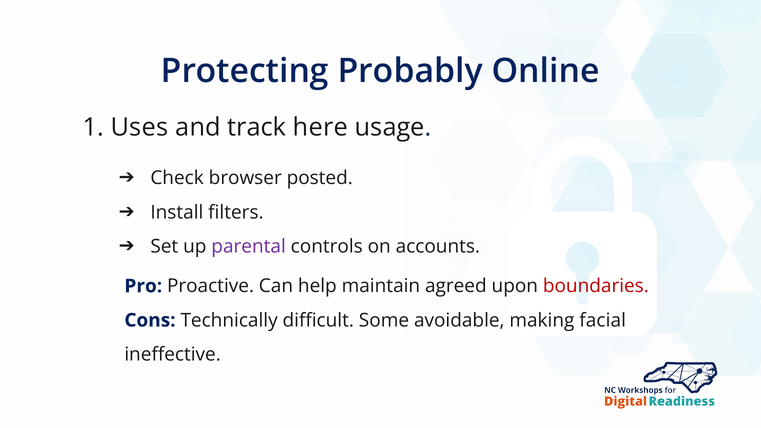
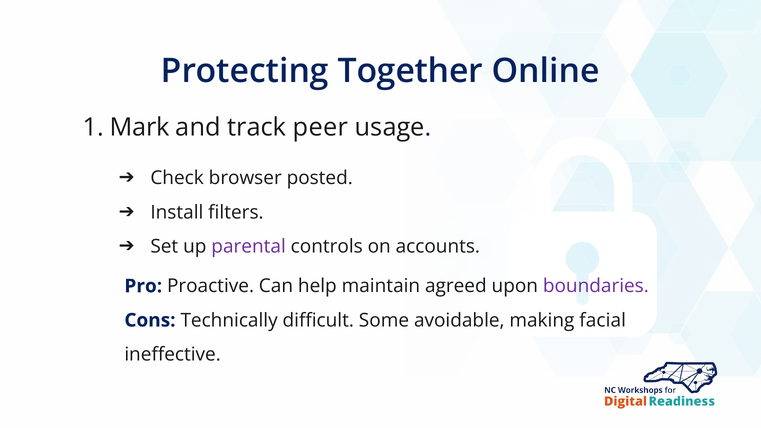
Probably: Probably -> Together (410, 71)
Uses: Uses -> Mark (140, 127)
here: here -> peer (320, 127)
boundaries colour: red -> purple (596, 286)
